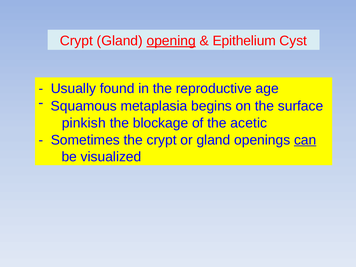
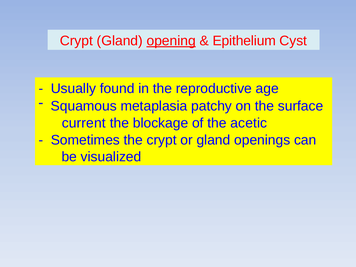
begins: begins -> patchy (212, 106)
pinkish: pinkish -> current (84, 123)
can underline: present -> none (305, 140)
